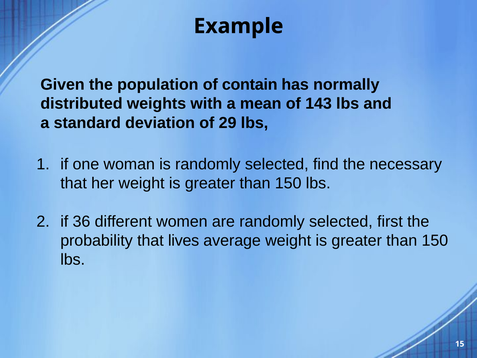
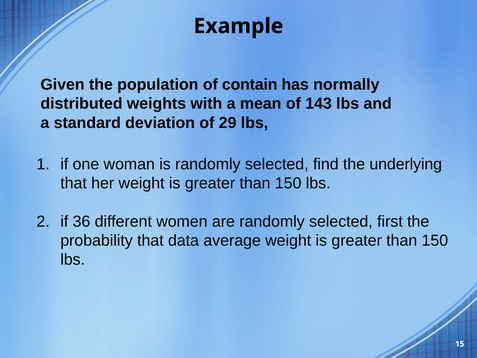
necessary: necessary -> underlying (406, 164)
lives: lives -> data (184, 240)
